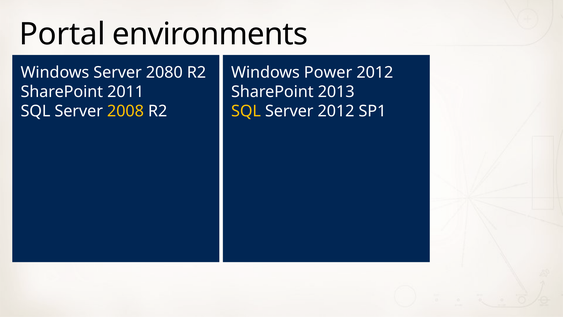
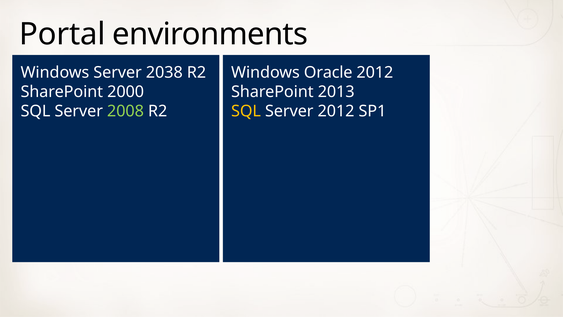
2080: 2080 -> 2038 (164, 72)
Power: Power -> Oracle (328, 72)
2011: 2011 -> 2000 (126, 92)
2008 colour: yellow -> light green (125, 111)
